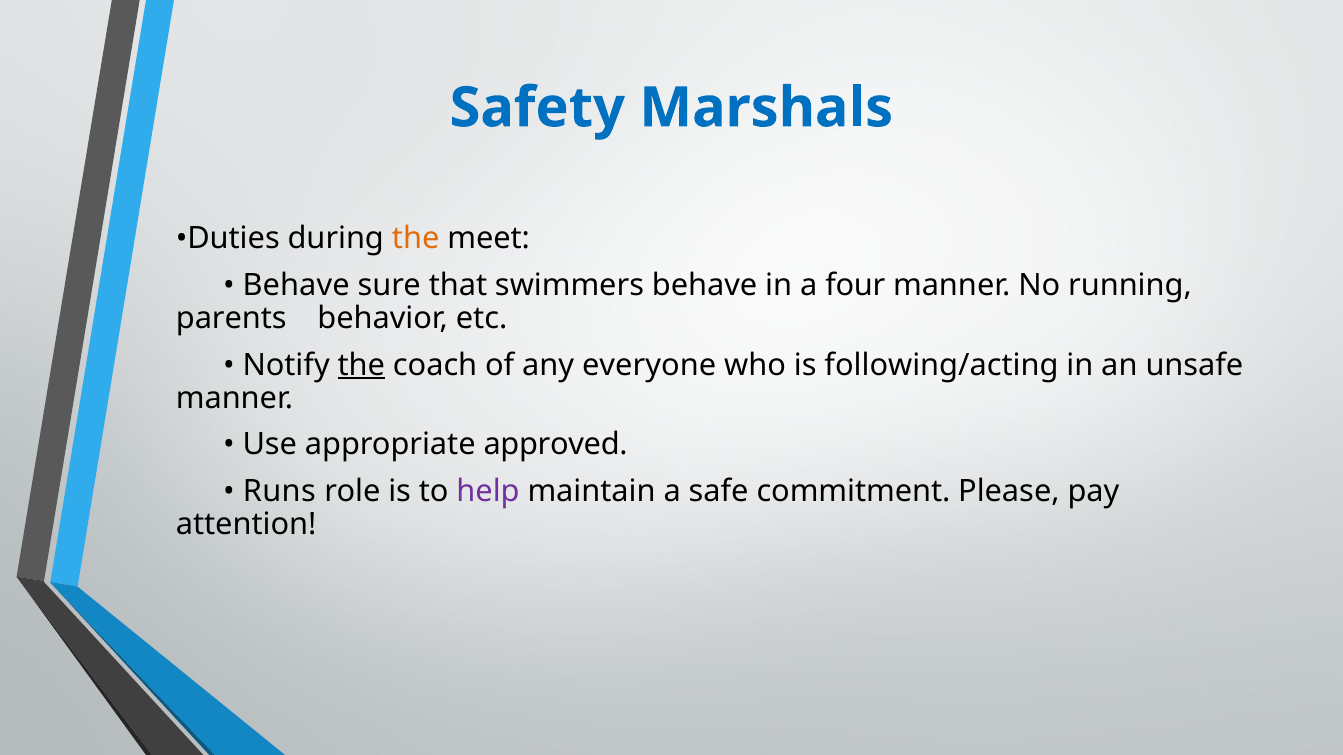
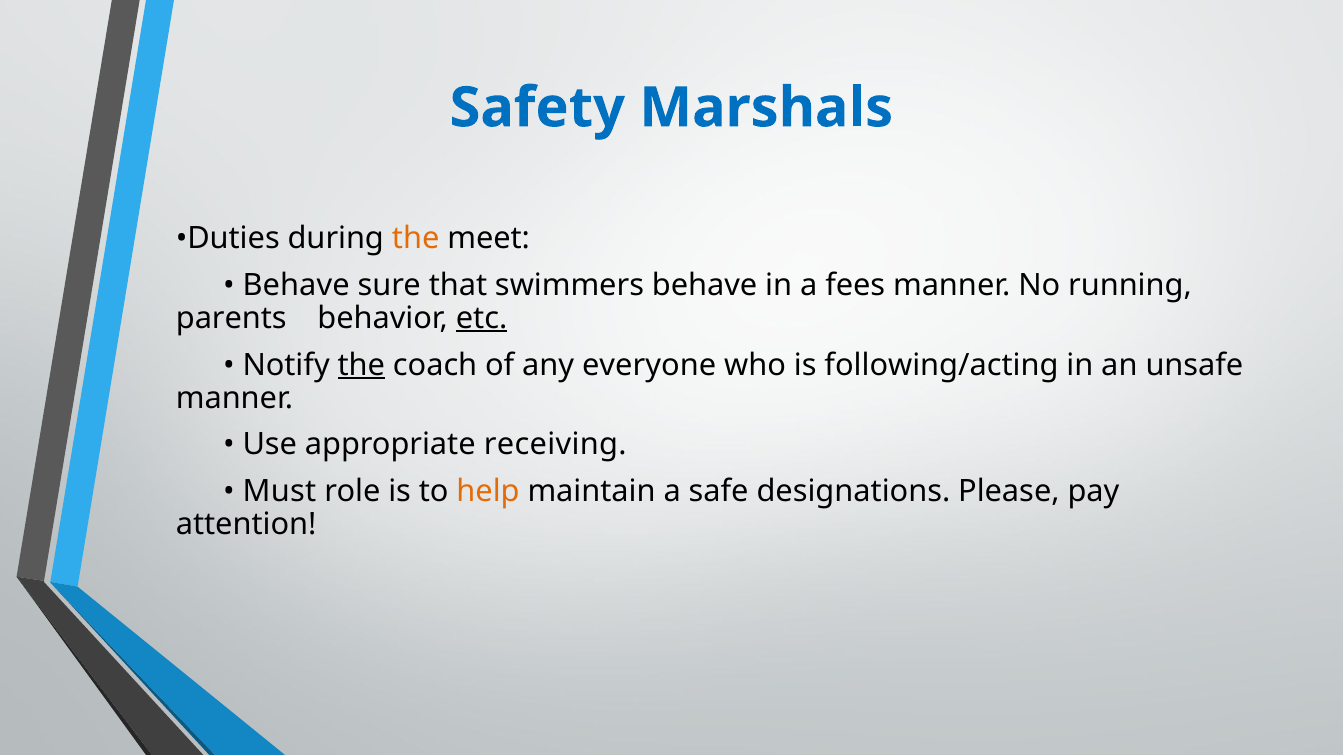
four: four -> fees (855, 285)
etc underline: none -> present (482, 318)
approved: approved -> receiving (555, 445)
Runs: Runs -> Must (279, 492)
help colour: purple -> orange (488, 492)
commitment: commitment -> designations (853, 492)
